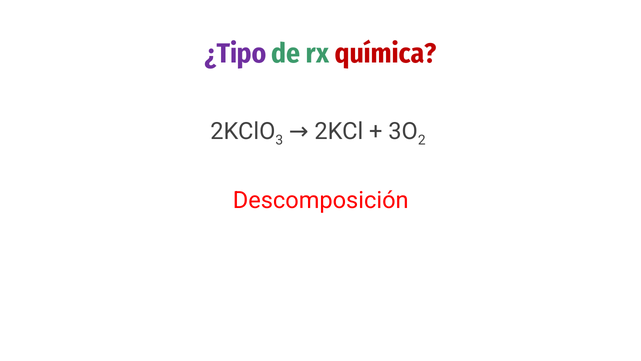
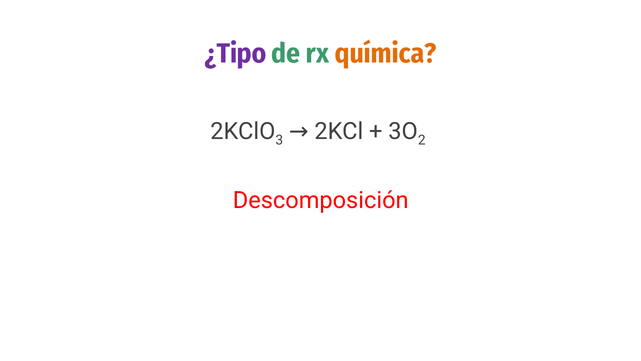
química colour: red -> orange (386, 54)
